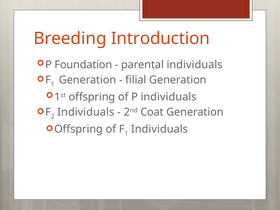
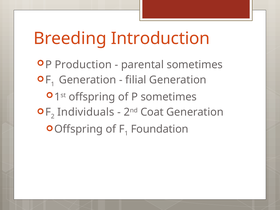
Foundation: Foundation -> Production (83, 65)
parental individuals: individuals -> sometimes (195, 65)
P individuals: individuals -> sometimes (169, 97)
Individuals: Individuals -> Foundation (160, 129)
